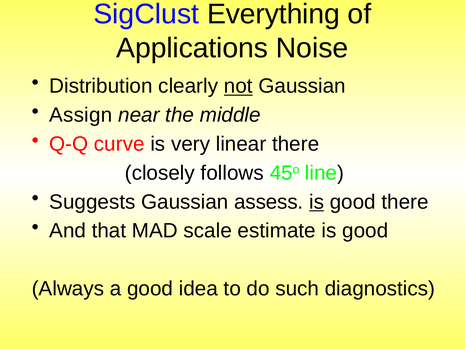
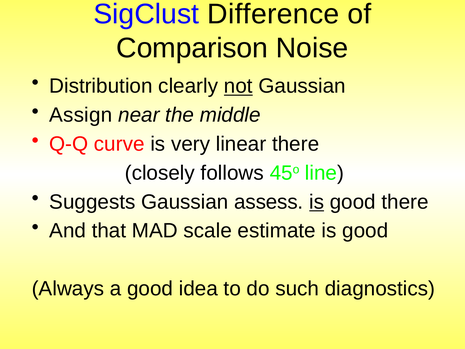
Everything: Everything -> Difference (273, 14)
Applications: Applications -> Comparison (192, 48)
